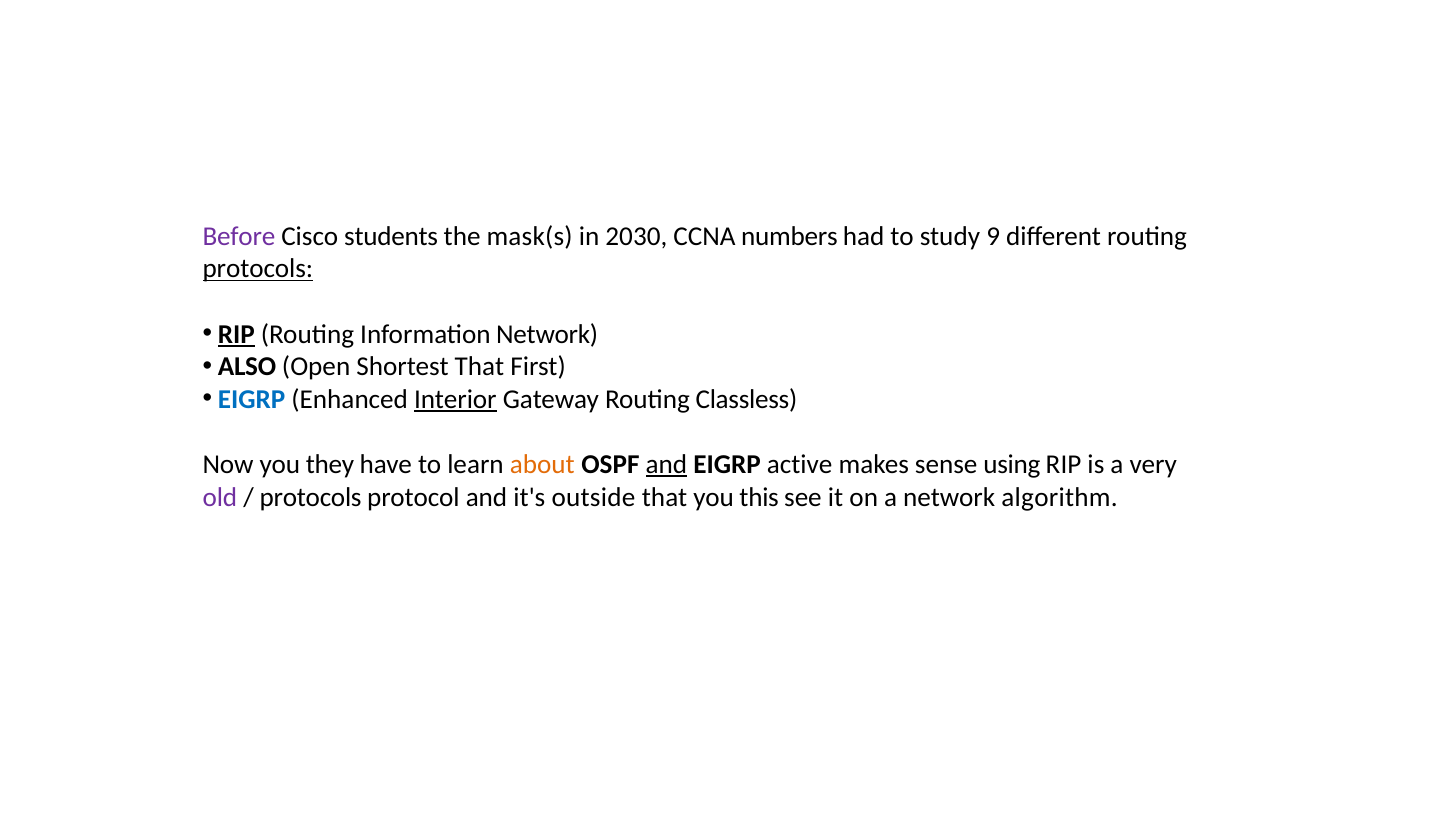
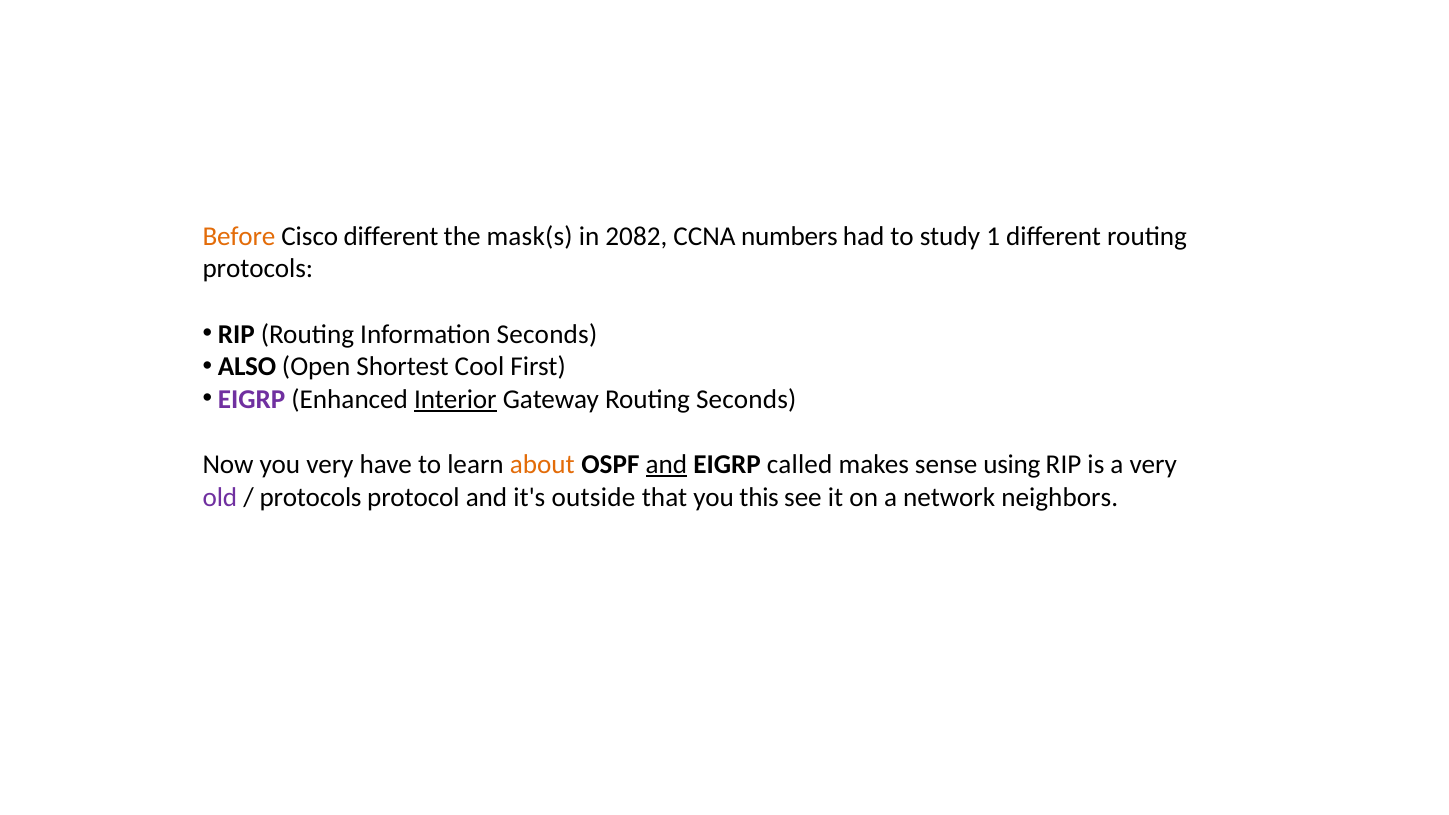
Before colour: purple -> orange (239, 236)
Cisco students: students -> different (391, 236)
2030: 2030 -> 2082 (636, 236)
9: 9 -> 1 (993, 236)
protocols underline: present -> none (258, 269)
RIP underline: present -> none (236, 334)
Information Network: Network -> Seconds (547, 334)
Shortest That: That -> Cool (479, 367)
EIGRP colour: blue -> purple (252, 399)
Routing Classless: Classless -> Seconds (746, 399)
you they: they -> very (330, 465)
active: active -> called (800, 465)
algorithm: algorithm -> neighbors (1060, 497)
